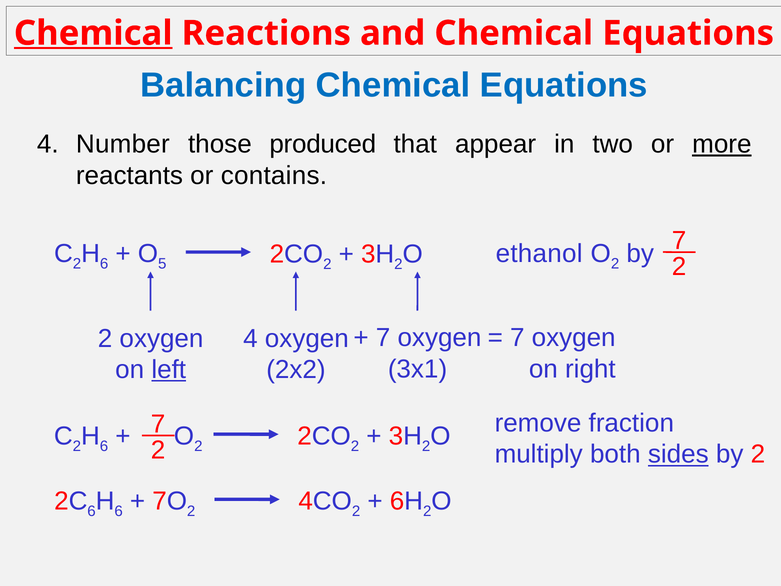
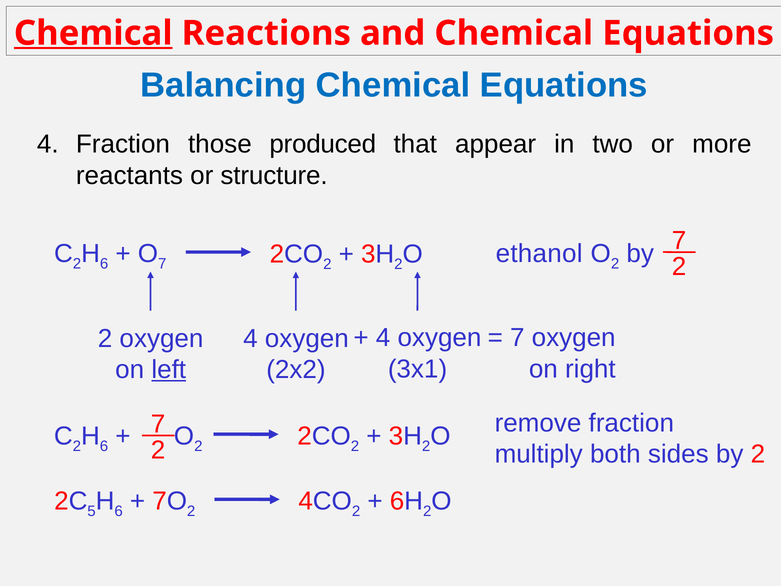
4 Number: Number -> Fraction (123, 144)
more underline: present -> none (722, 144)
contains: contains -> structure (274, 175)
5: 5 -> 7 (162, 264)
7: 7 -> 4 (383, 338)
sides underline: present -> none (678, 454)
6: 6 -> 5 (92, 511)
